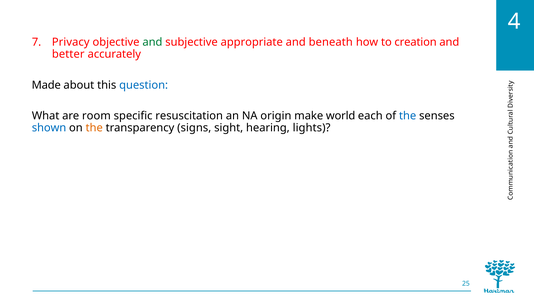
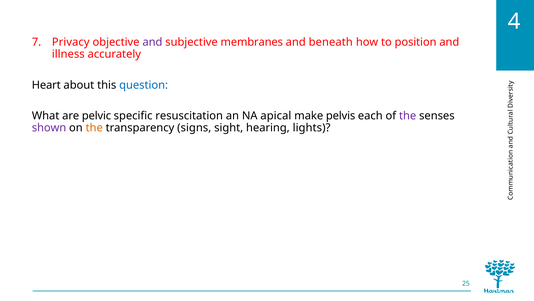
and colour: green -> purple (152, 42)
appropriate: appropriate -> membranes (252, 42)
creation: creation -> position (416, 42)
better: better -> illness (68, 54)
Made: Made -> Heart (46, 85)
room: room -> pelvic (97, 116)
origin: origin -> apical (276, 116)
world: world -> pelvis (341, 116)
the colour: blue -> purple (408, 116)
shown colour: blue -> purple (49, 128)
